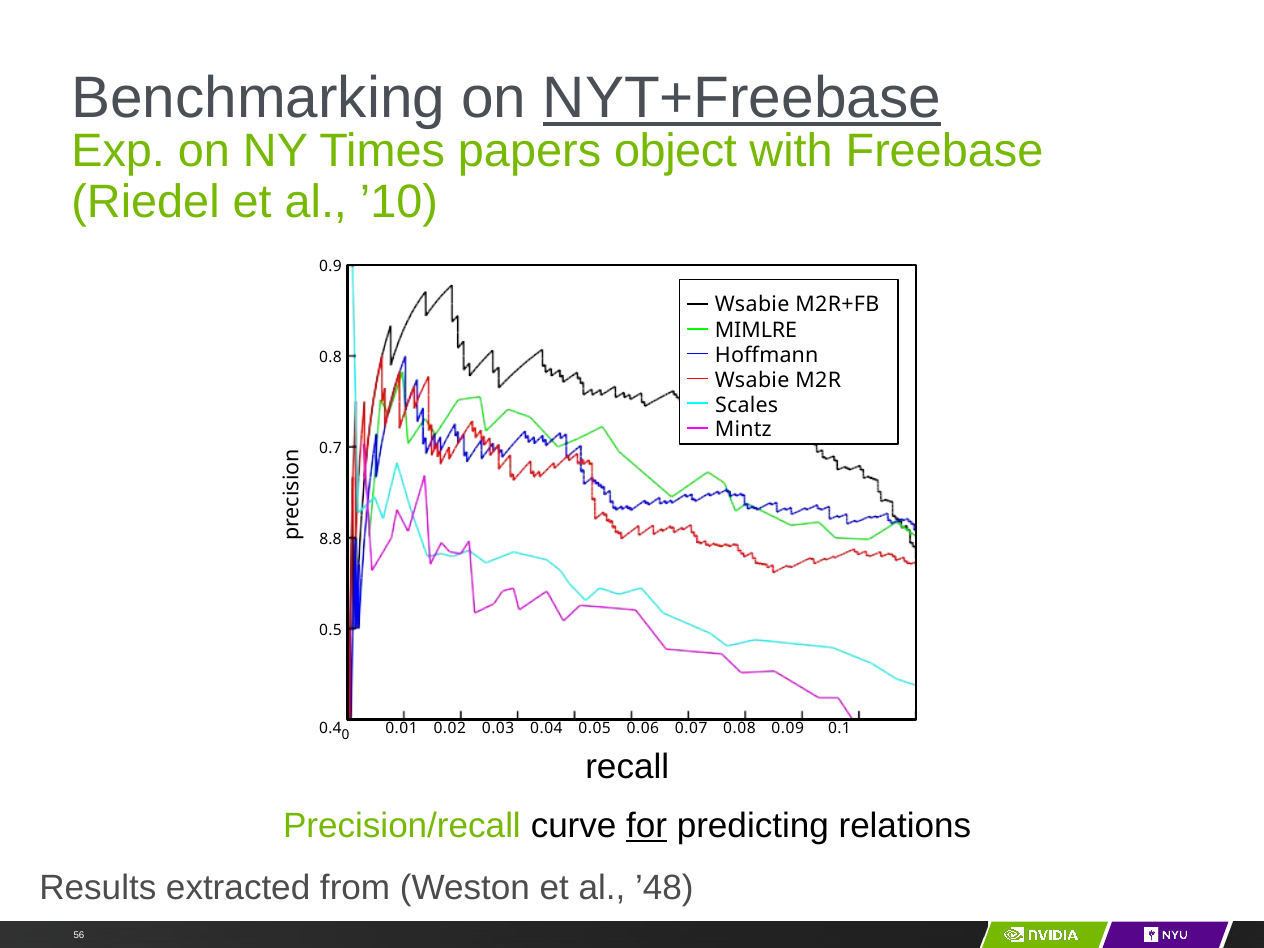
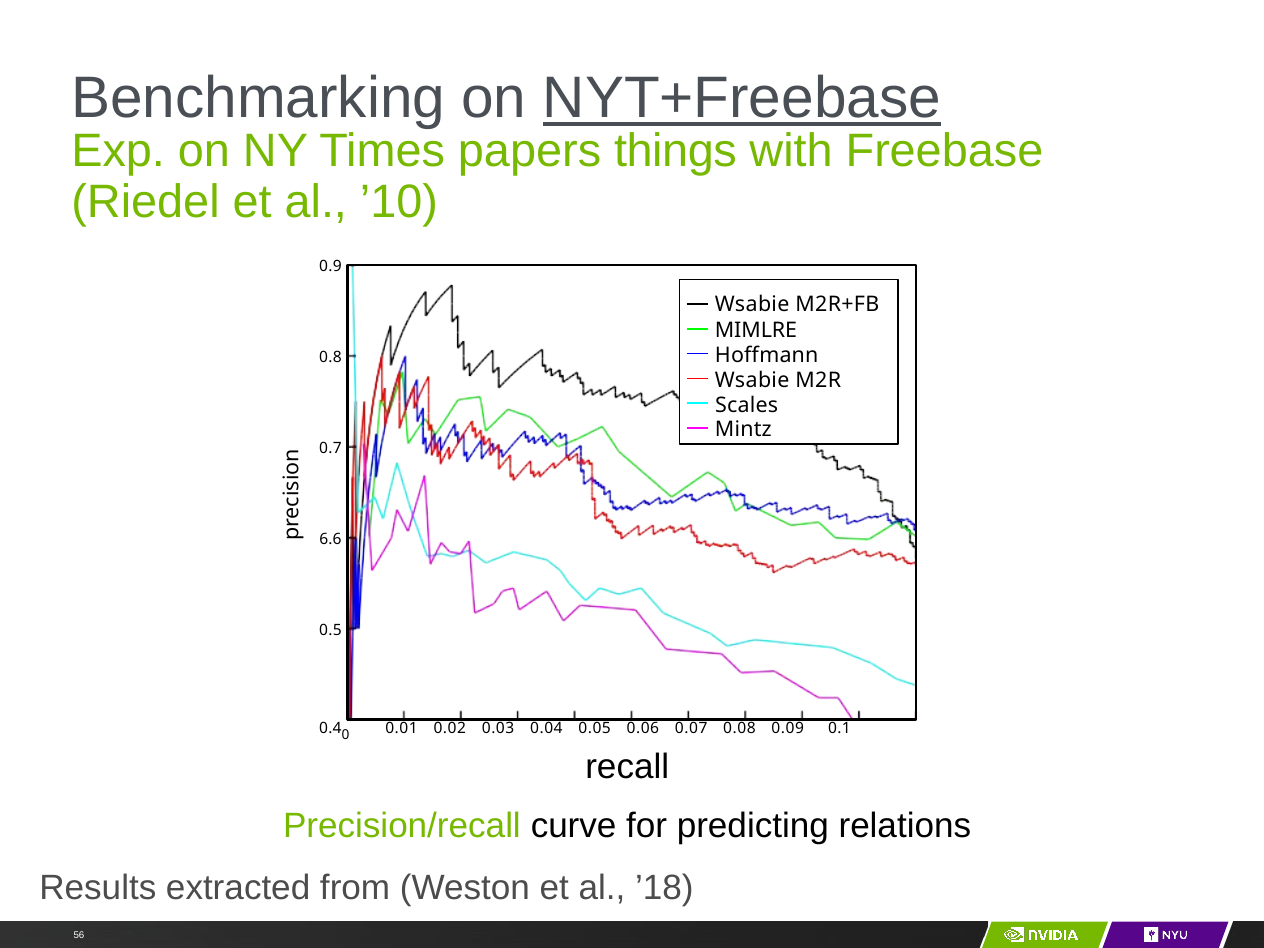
object: object -> things (675, 151)
8.8: 8.8 -> 6.6 (330, 539)
for underline: present -> none (647, 825)
’48: ’48 -> ’18 (664, 887)
